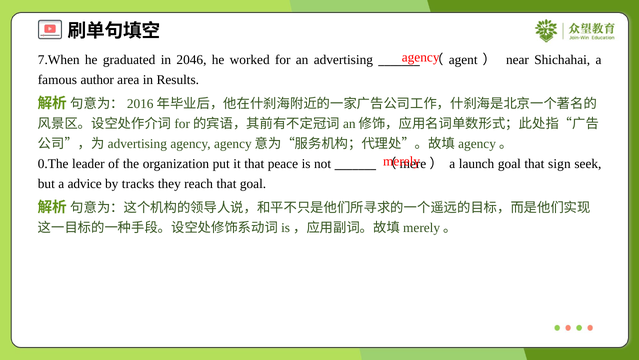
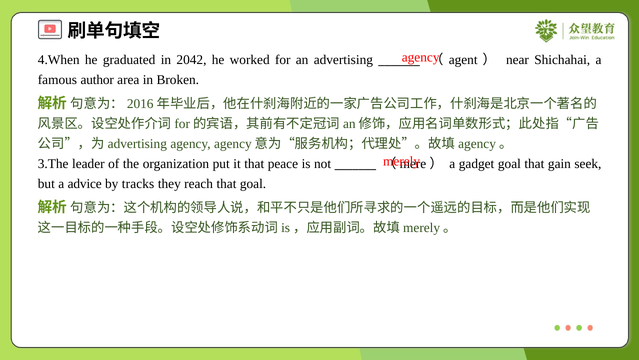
7.When: 7.When -> 4.When (59, 60)
2046: 2046 -> 2042 (191, 60)
Results: Results -> Broken (178, 80)
0.The: 0.The -> 3.The (53, 164)
launch: launch -> gadget (477, 164)
sign: sign -> gain (559, 164)
